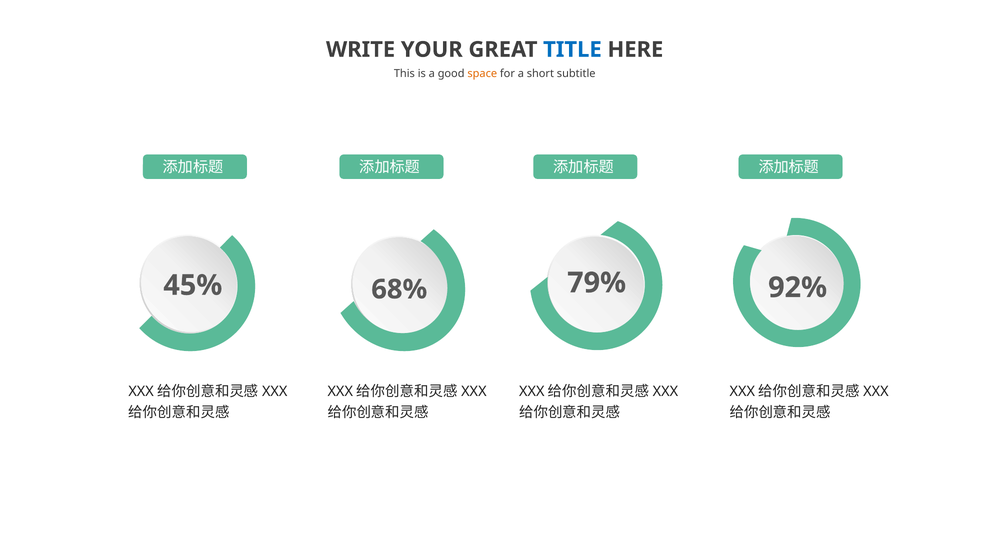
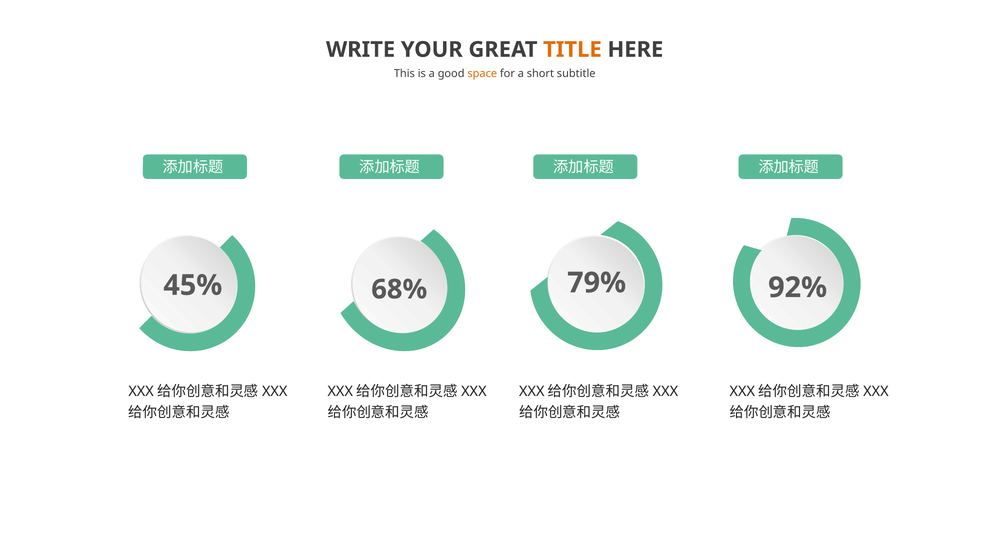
TITLE colour: blue -> orange (572, 50)
